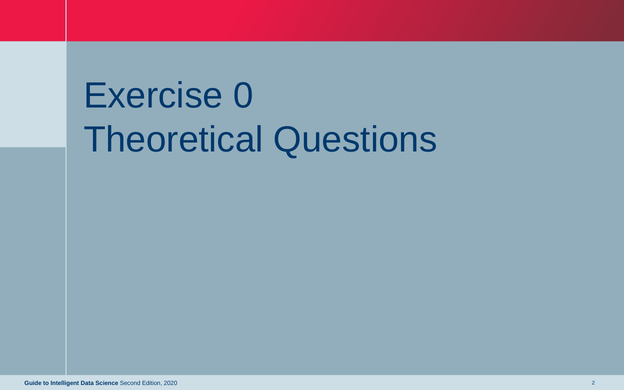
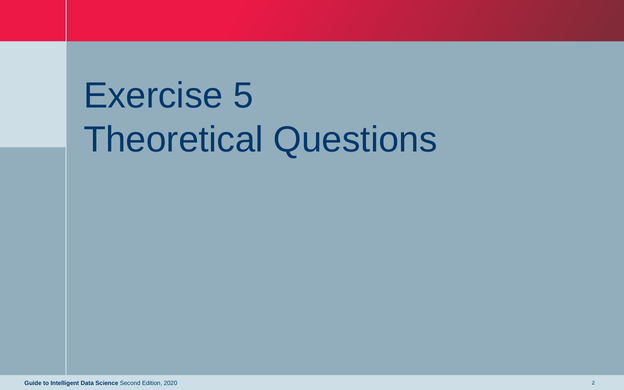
0: 0 -> 5 (243, 96)
